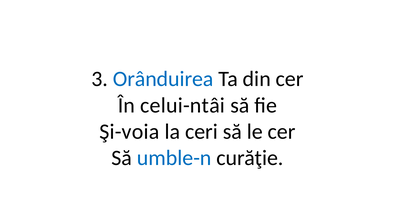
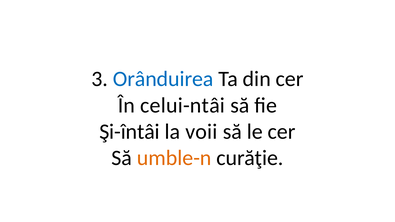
Şi-voia: Şi-voia -> Şi-întâi (130, 132)
ceri: ceri -> voii (201, 132)
umble-n colour: blue -> orange (174, 158)
